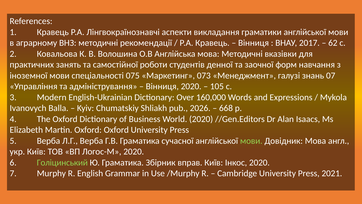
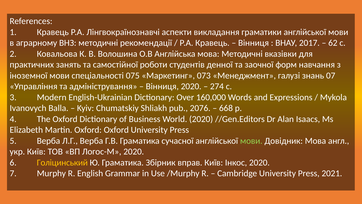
105: 105 -> 274 (217, 86)
2026: 2026 -> 2076 (200, 108)
Голіцинський colour: light green -> yellow (62, 162)
